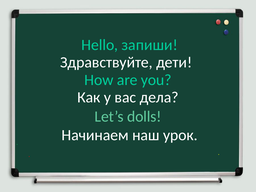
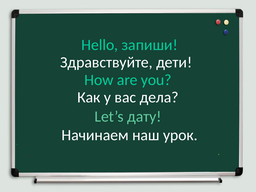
dolls: dolls -> дату (144, 116)
